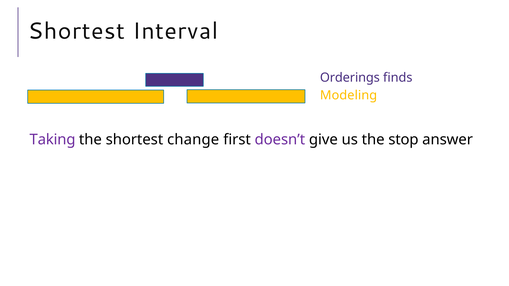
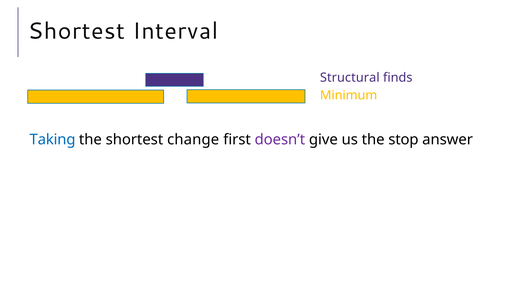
Orderings: Orderings -> Structural (350, 78)
Modeling: Modeling -> Minimum (349, 95)
Taking colour: purple -> blue (53, 140)
